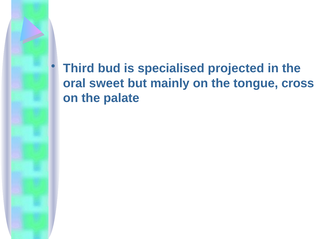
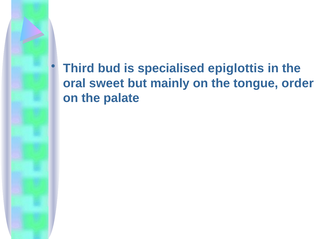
projected: projected -> epiglottis (236, 68)
cross: cross -> order (298, 83)
